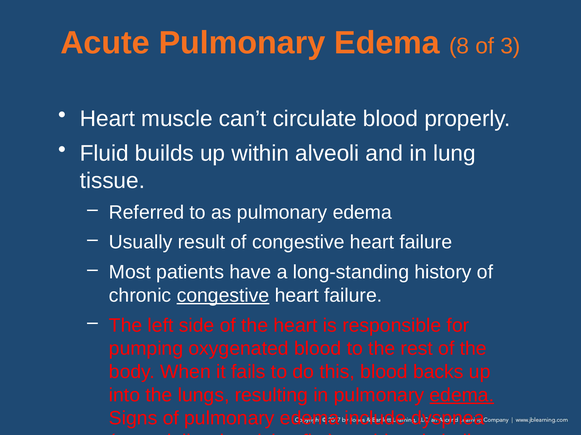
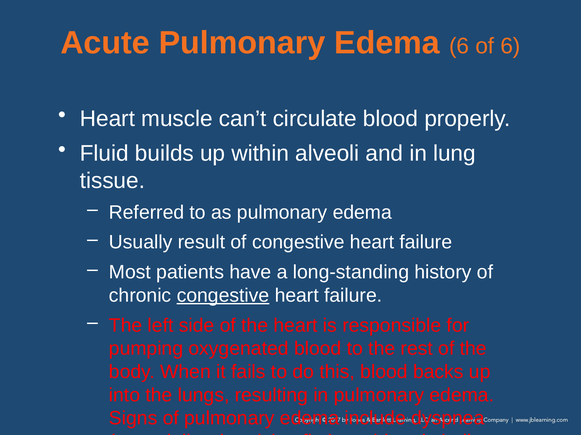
Edema 8: 8 -> 6 (459, 46)
of 3: 3 -> 6 (510, 46)
edema underline: present -> none (462, 396)
